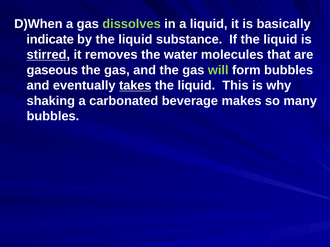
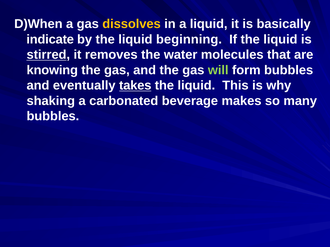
dissolves colour: light green -> yellow (132, 24)
substance: substance -> beginning (189, 39)
gaseous: gaseous -> knowing (52, 70)
